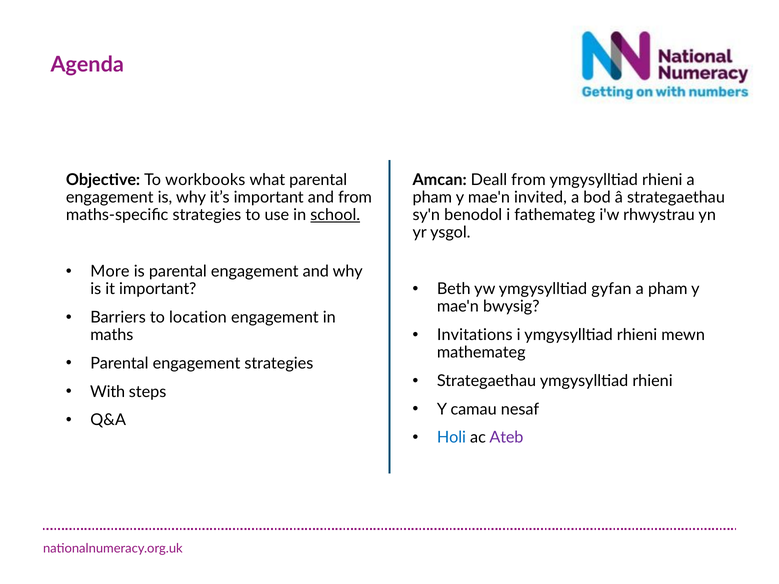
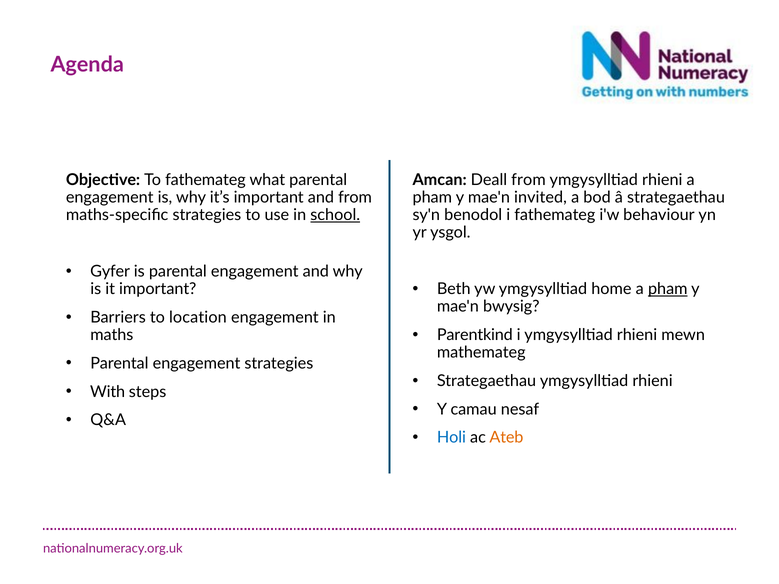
To workbooks: workbooks -> fathemateg (205, 180)
rhwystrau: rhwystrau -> behaviour (659, 215)
More: More -> Gyfer (110, 272)
gyfan: gyfan -> home (611, 289)
pham underline: none -> present (668, 289)
Invitations: Invitations -> Parentkind (475, 335)
Ateb colour: purple -> orange (506, 438)
